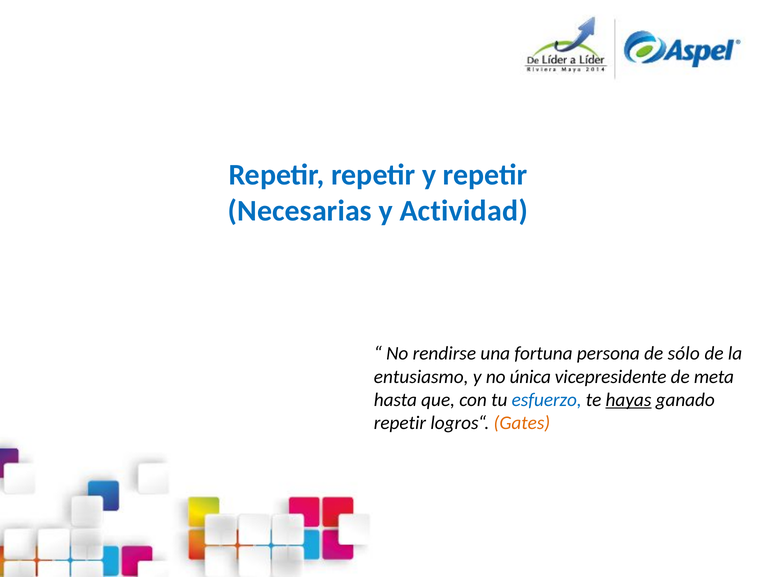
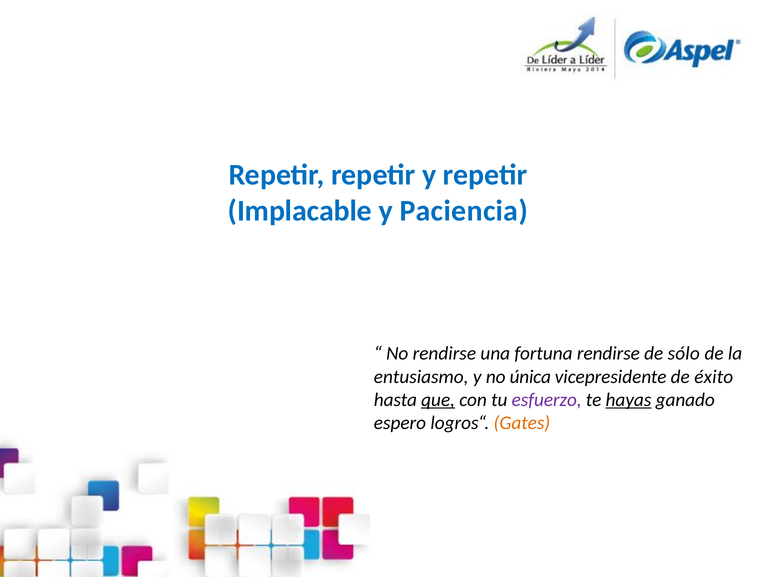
Necesarias: Necesarias -> Implacable (300, 211)
Actividad: Actividad -> Paciencia (464, 211)
fortuna persona: persona -> rendirse (608, 353)
meta: meta -> éxito (714, 377)
que underline: none -> present (438, 400)
esfuerzo colour: blue -> purple (547, 400)
repetir: repetir -> espero (400, 423)
